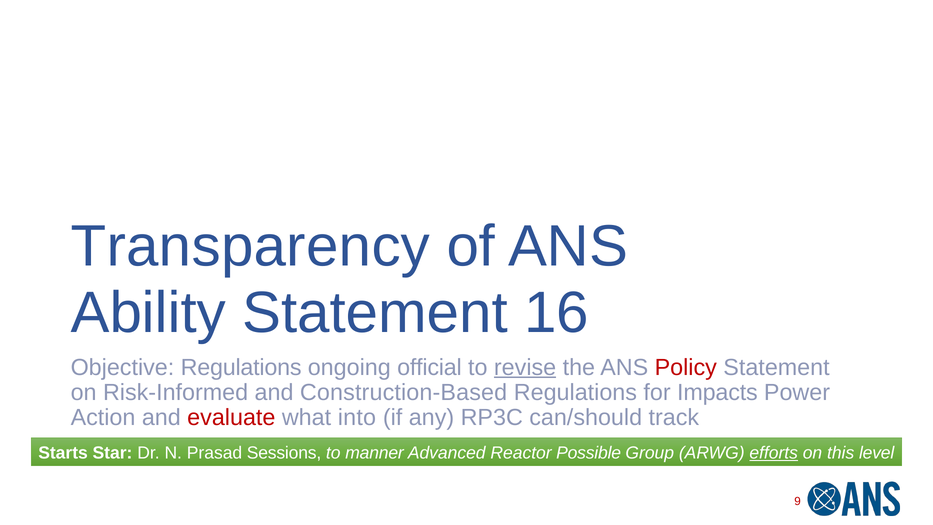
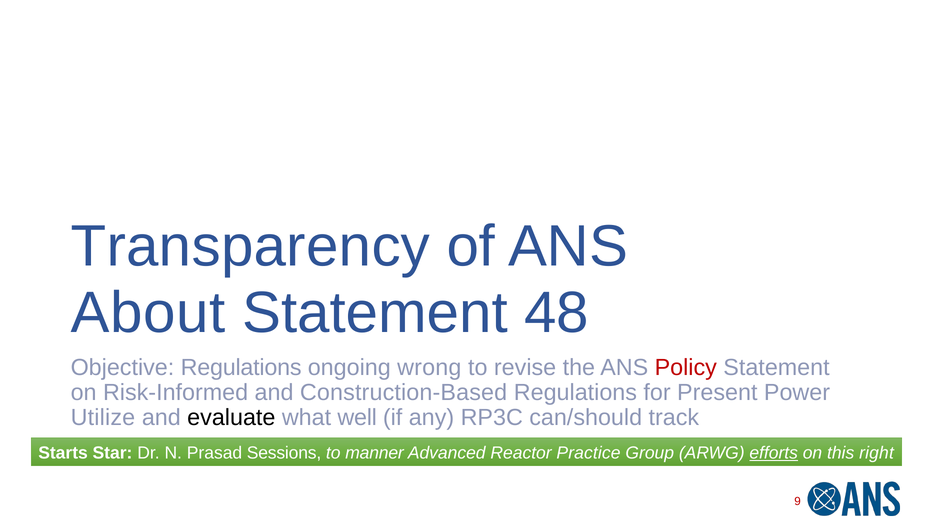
Ability: Ability -> About (148, 313)
16: 16 -> 48 (556, 313)
official: official -> wrong (429, 367)
revise underline: present -> none (525, 367)
Impacts: Impacts -> Present (717, 392)
Action: Action -> Utilize (103, 418)
evaluate colour: red -> black (231, 418)
into: into -> well (357, 418)
Possible: Possible -> Practice (588, 453)
level: level -> right (876, 453)
